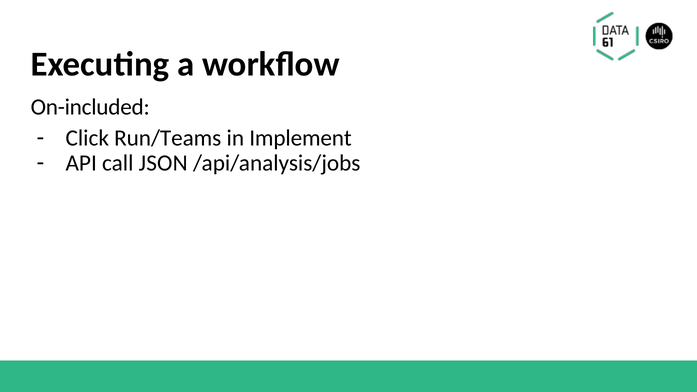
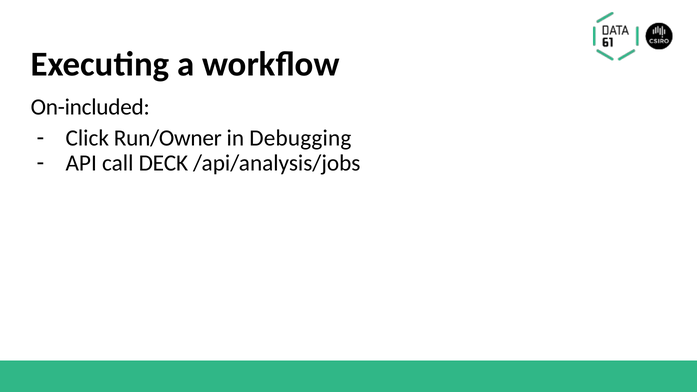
Run/Teams: Run/Teams -> Run/Owner (168, 138)
Implement: Implement -> Debugging (300, 138)
JSON: JSON -> DECK (163, 163)
